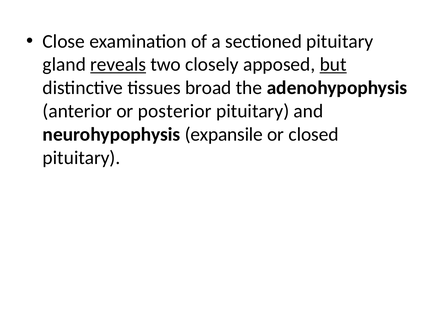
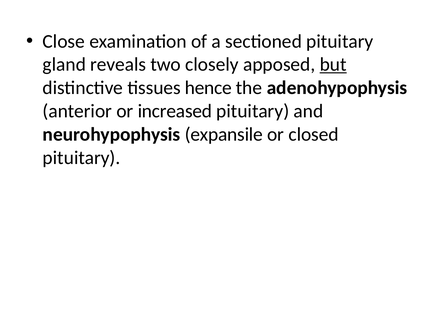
reveals underline: present -> none (118, 65)
broad: broad -> hence (208, 88)
posterior: posterior -> increased (175, 111)
